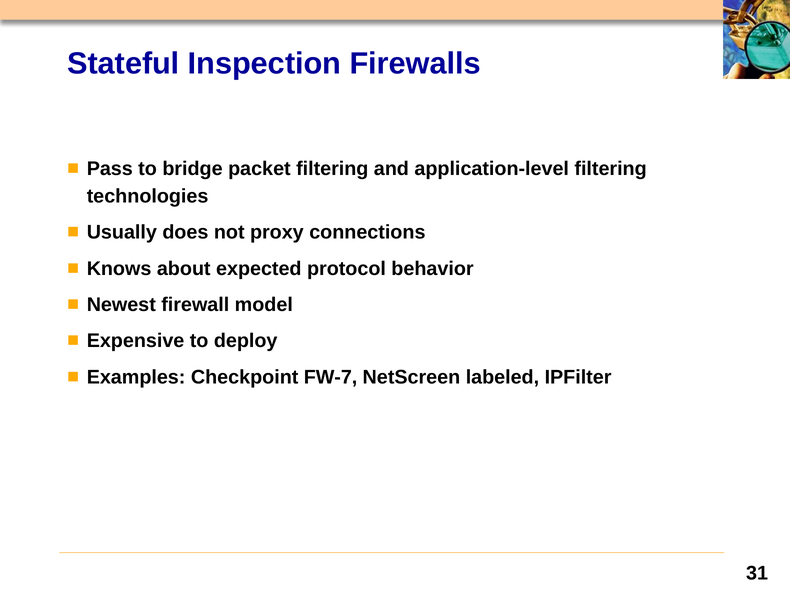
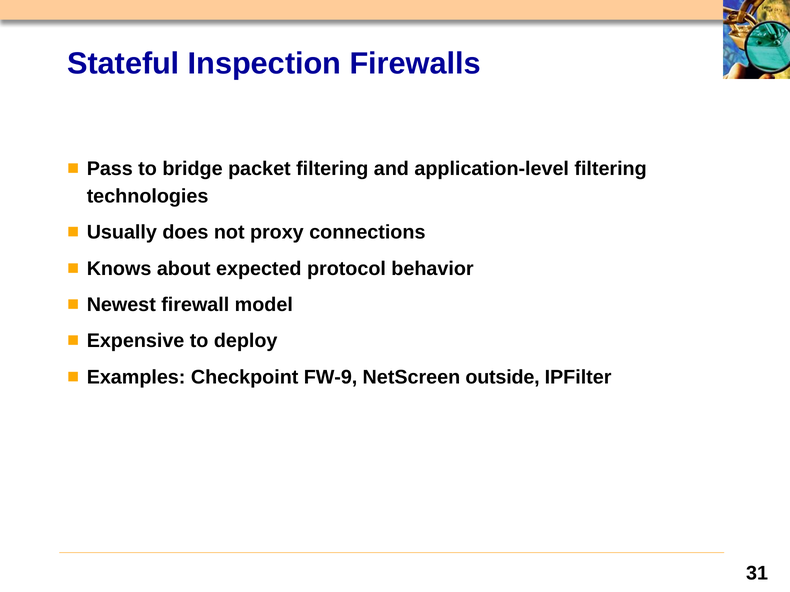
FW-7: FW-7 -> FW-9 (331, 377)
labeled: labeled -> outside (503, 377)
